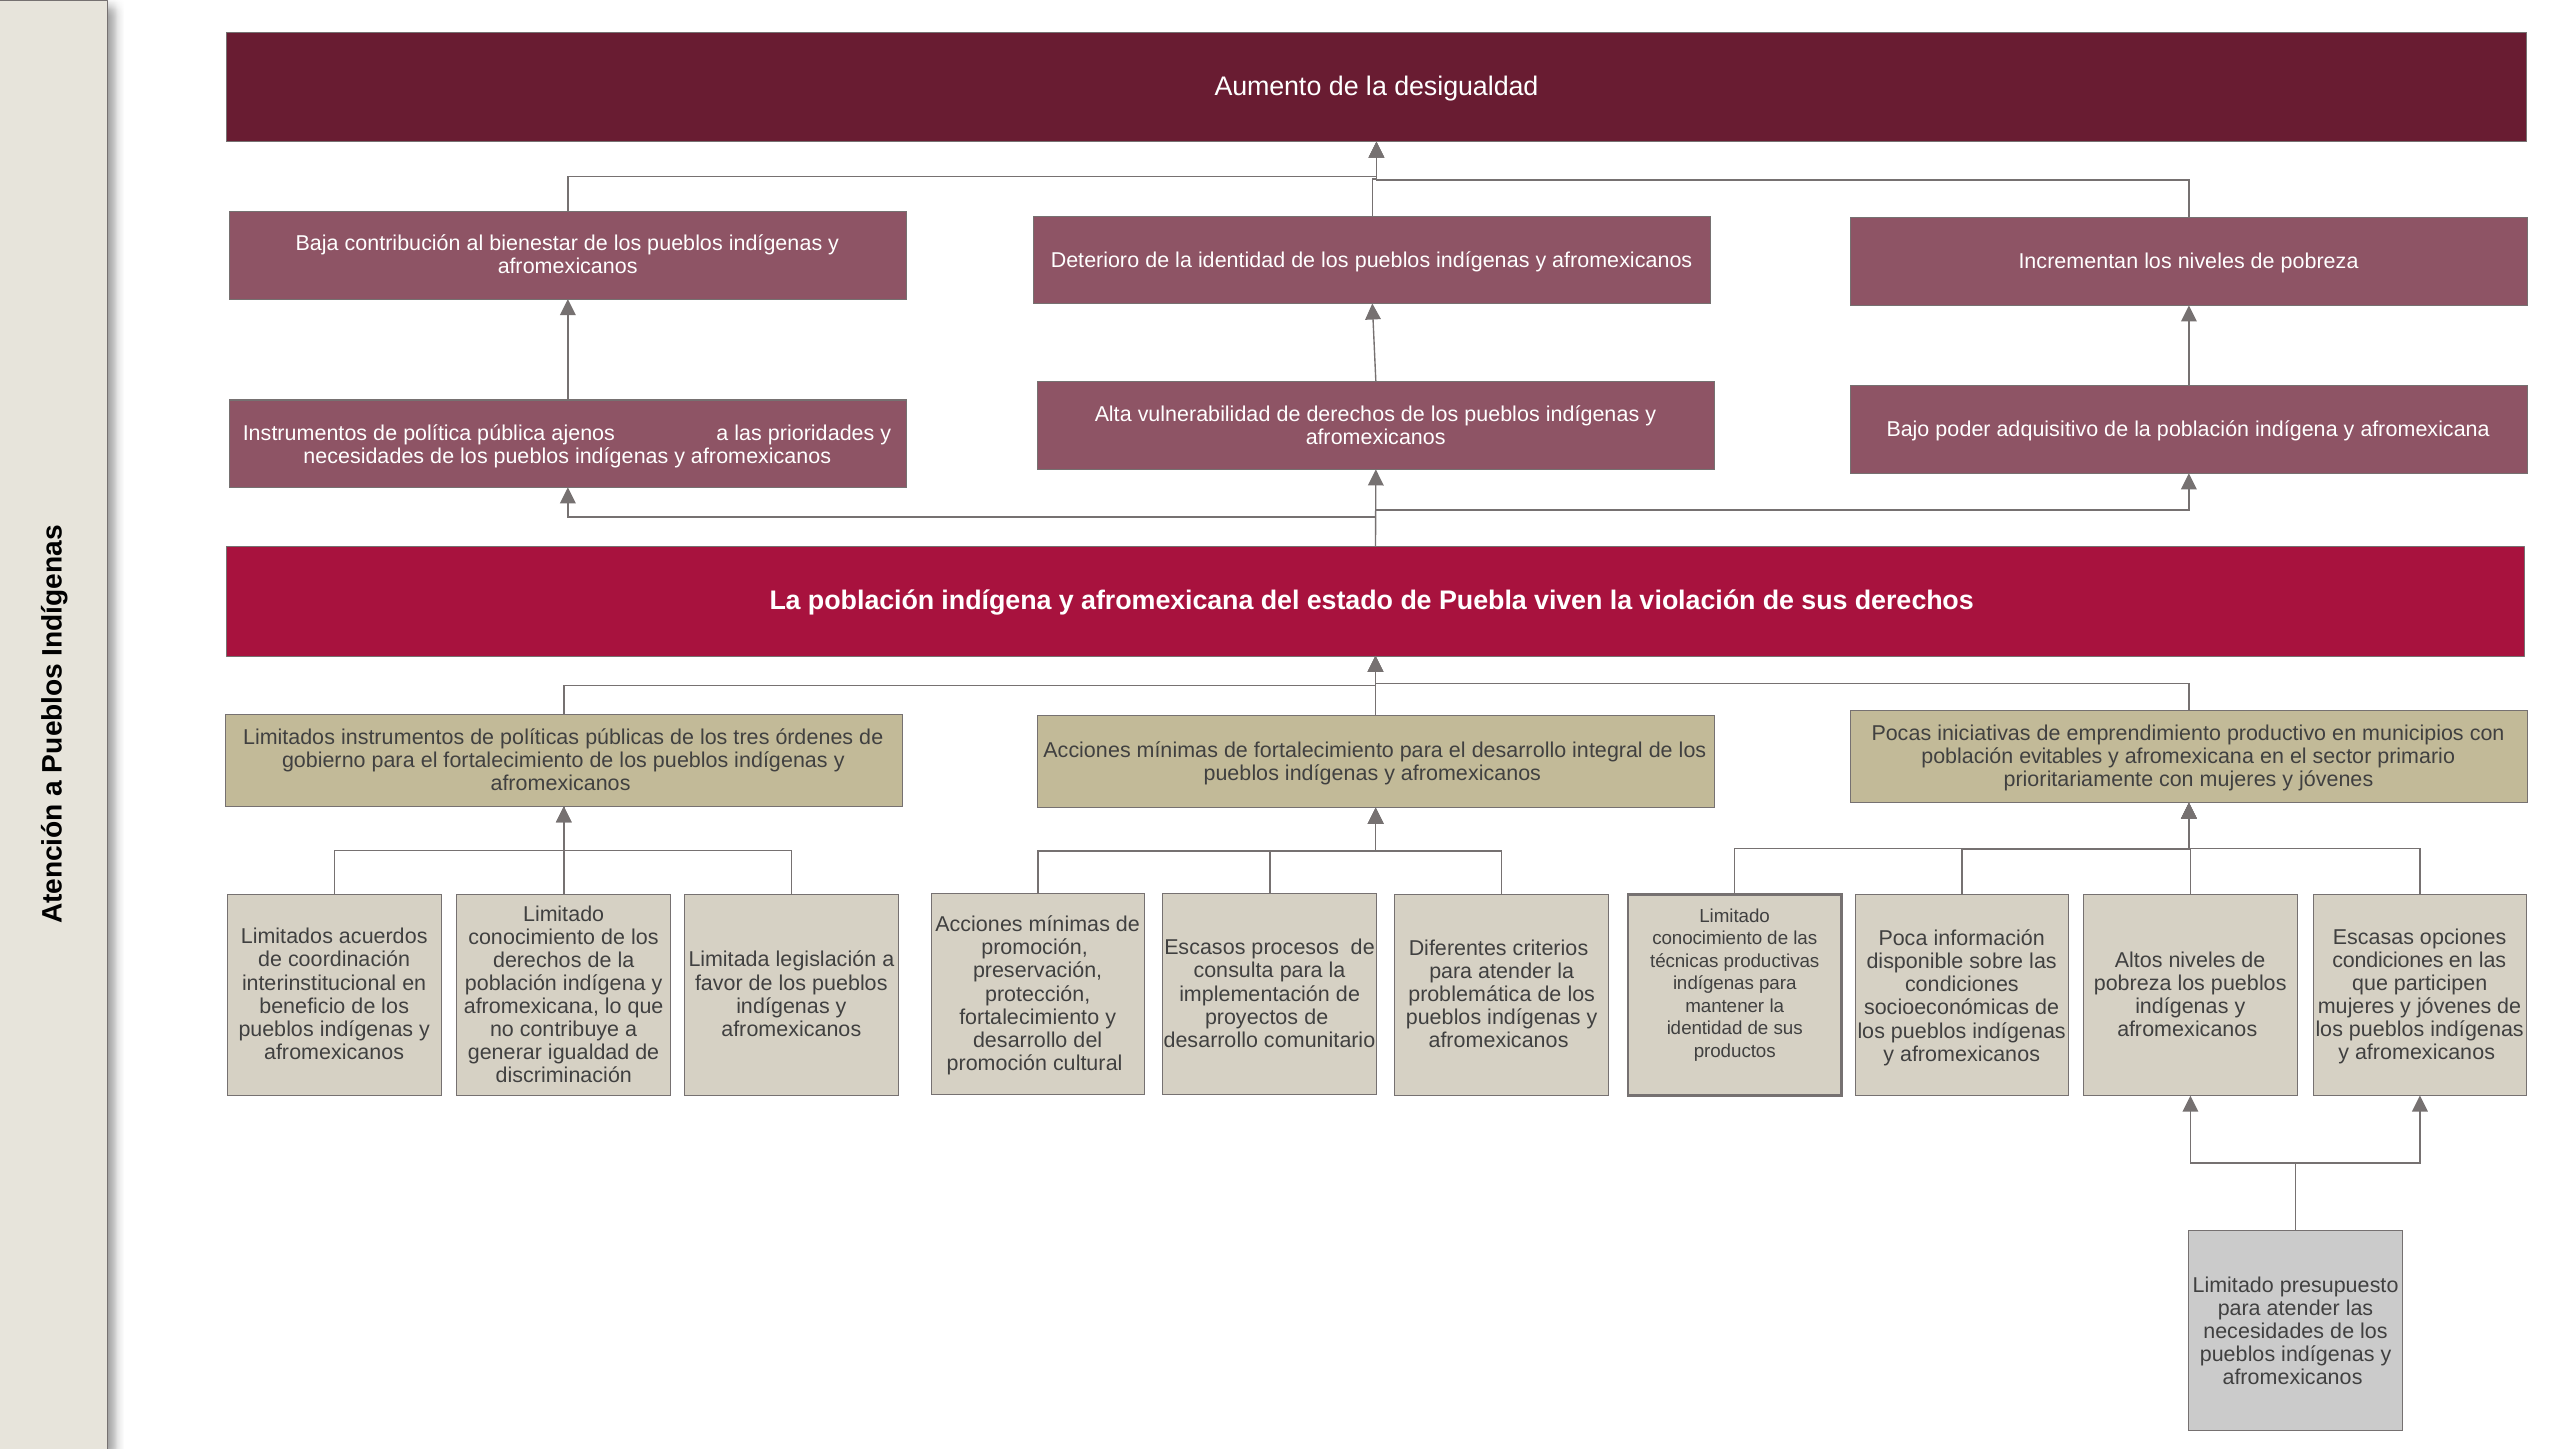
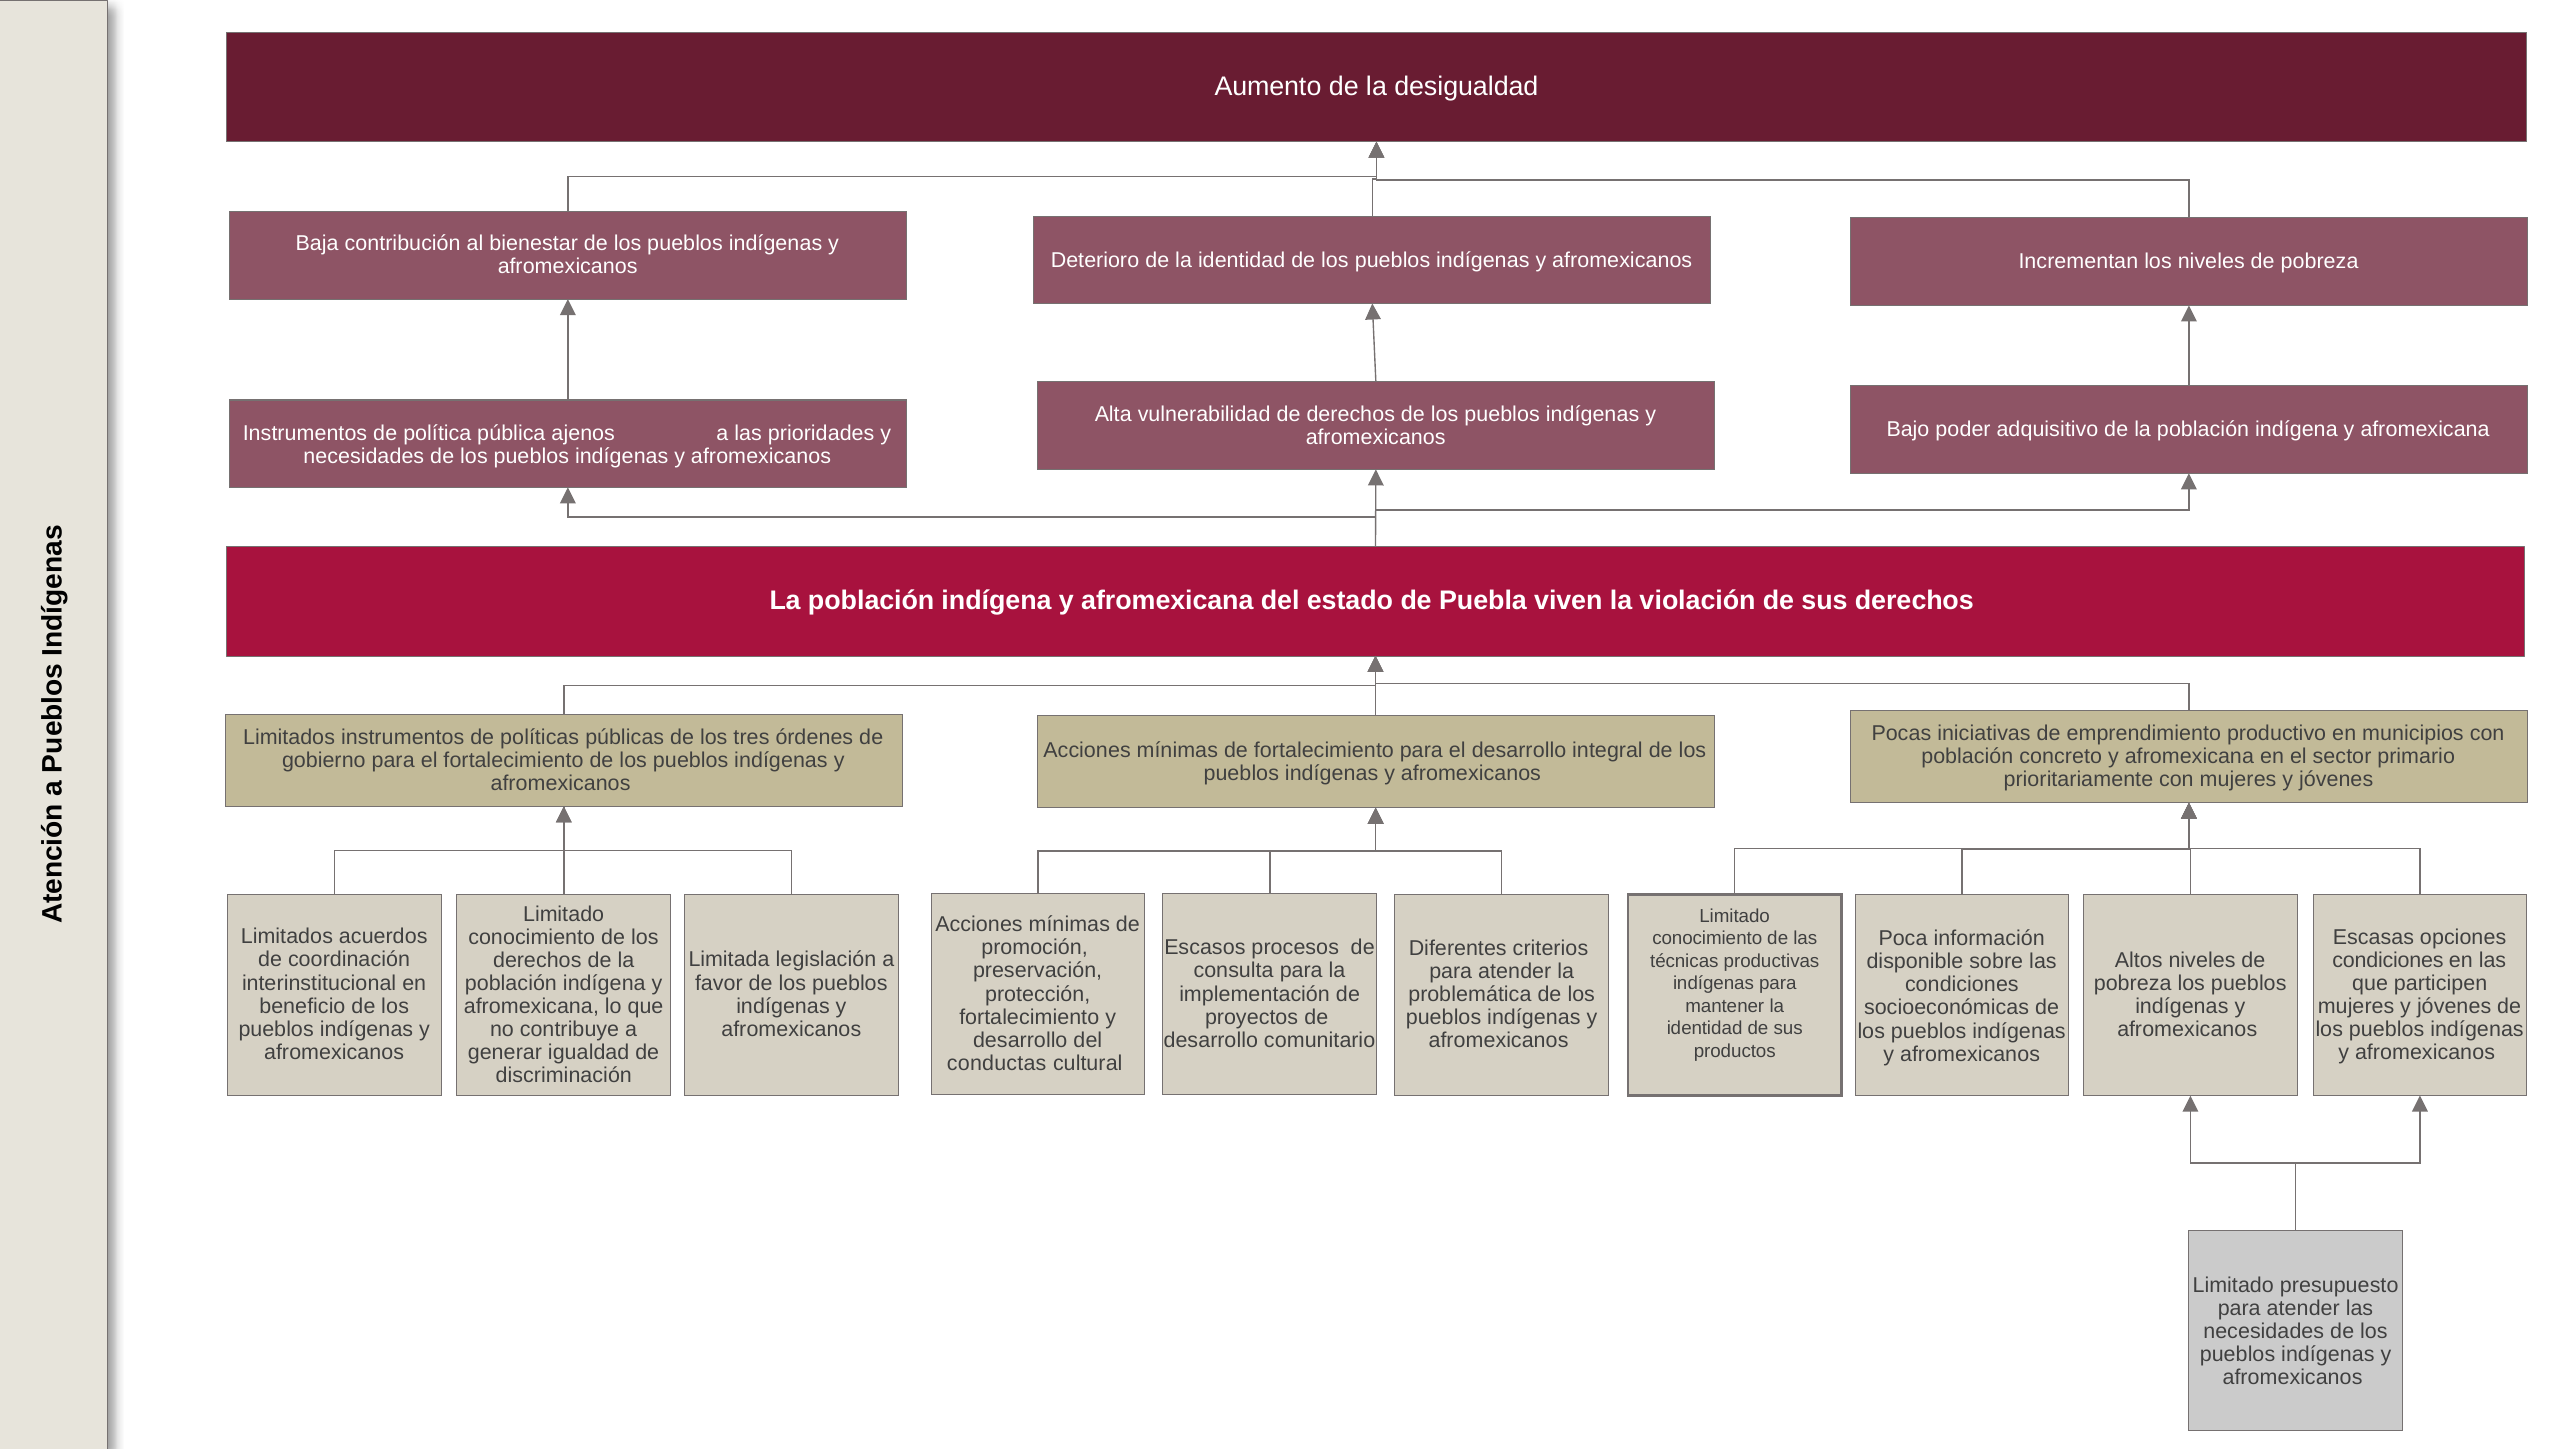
evitables: evitables -> concreto (2061, 757)
promoción: promoción -> conductas (997, 1063)
